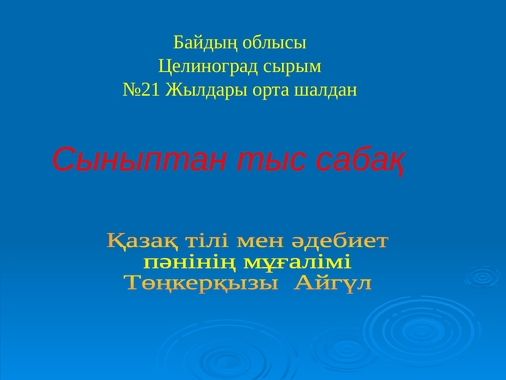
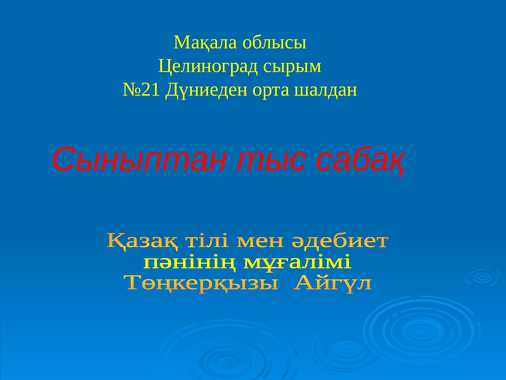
Байдың: Байдың -> Мақала (205, 42)
Жылдары: Жылдары -> Дүниеден (207, 89)
